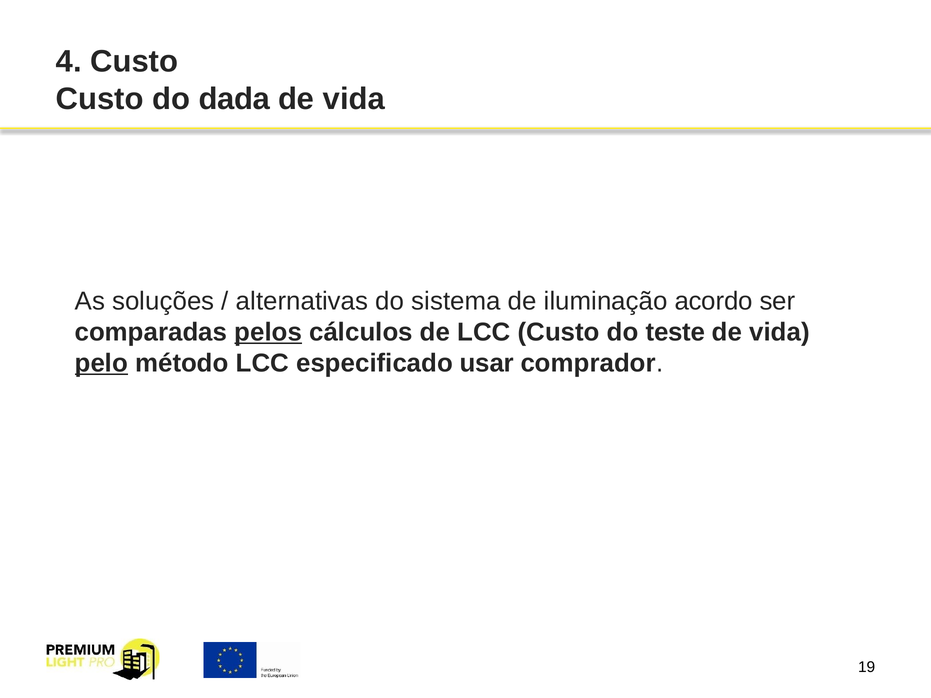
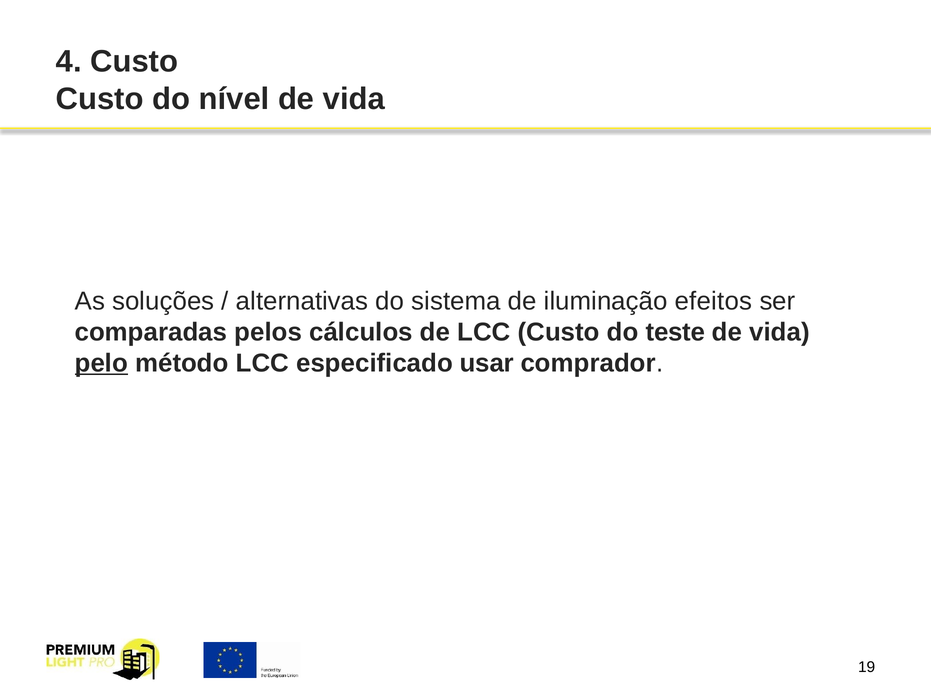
dada: dada -> nível (234, 99)
acordo: acordo -> efeitos (713, 301)
pelos underline: present -> none (268, 332)
